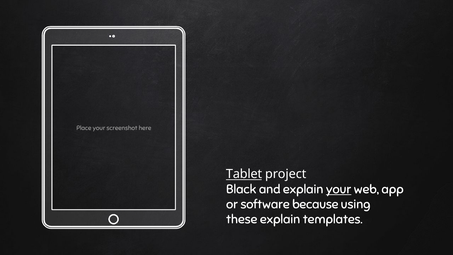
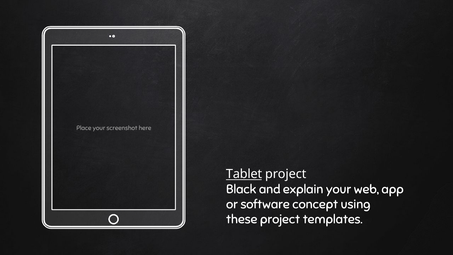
your underline: present -> none (339, 189)
because: because -> concept (315, 204)
these explain: explain -> project (280, 219)
